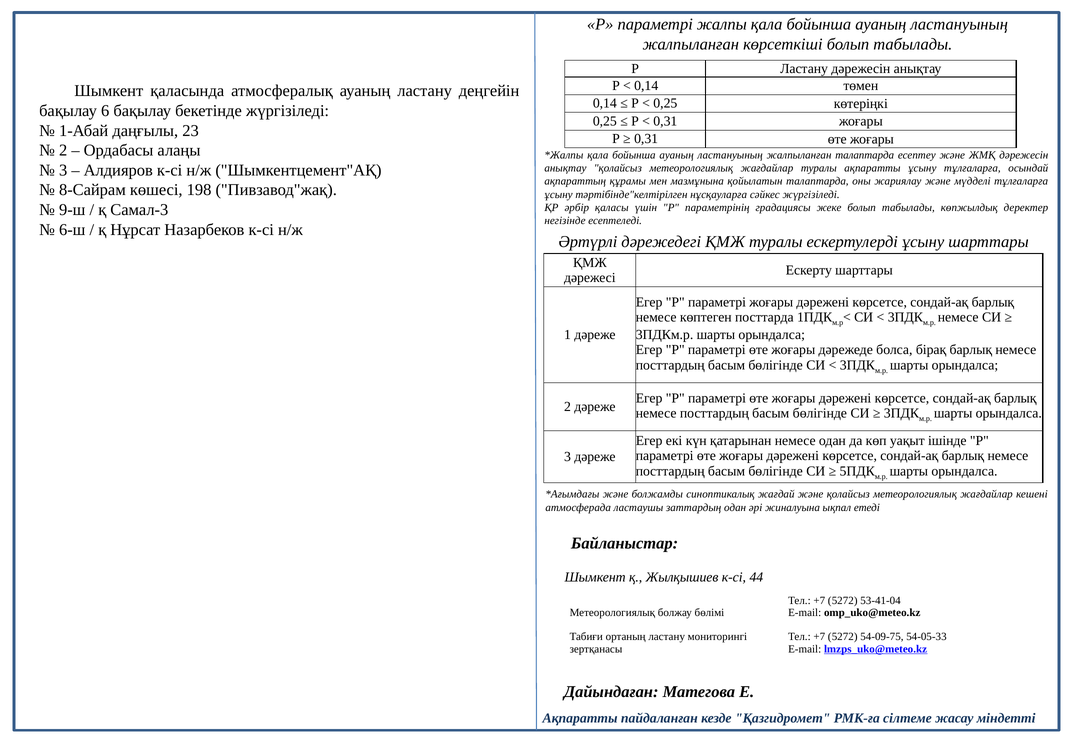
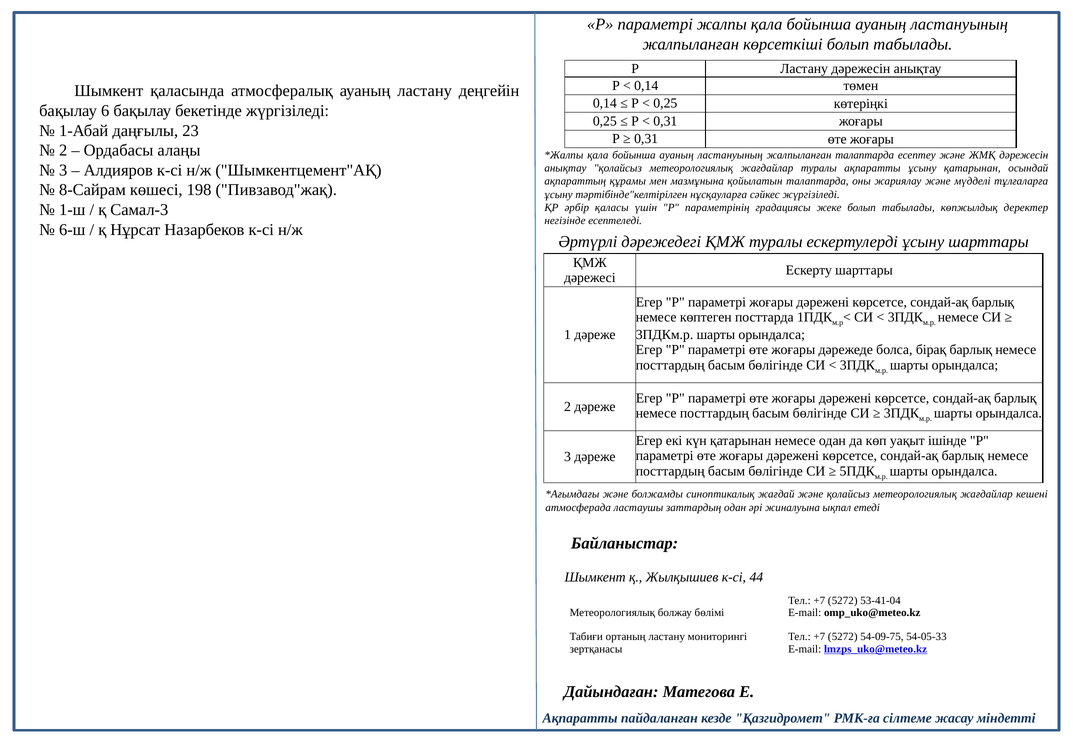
ұсыну тұлғаларға: тұлғаларға -> қатарынан (972, 168)
9-ш: 9-ш -> 1-ш (72, 210)
